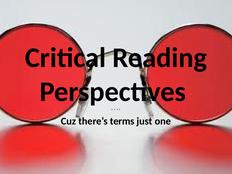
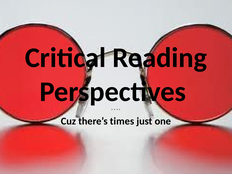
terms: terms -> times (122, 121)
